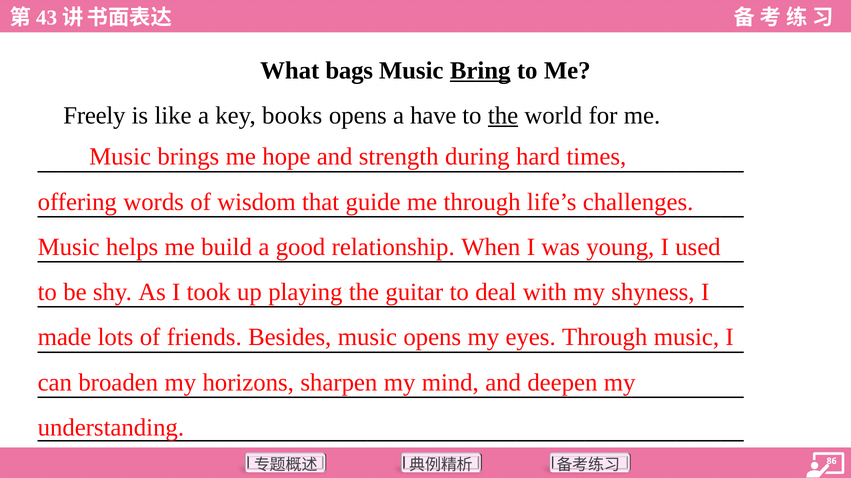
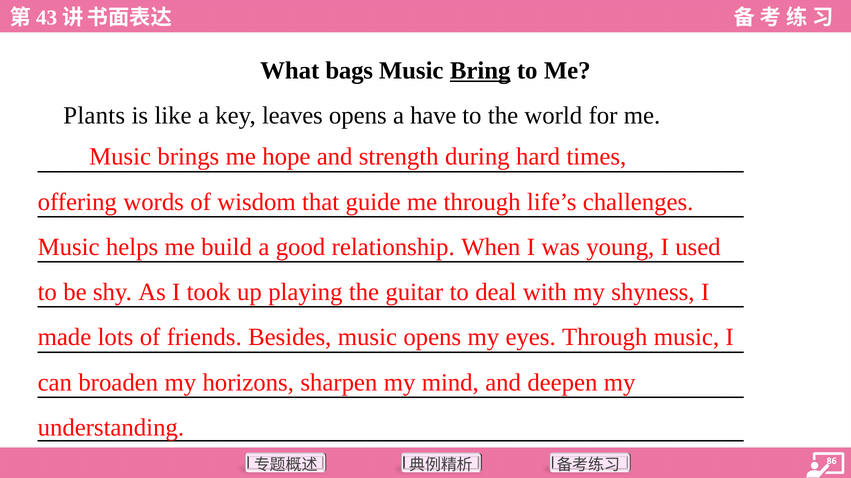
Freely: Freely -> Plants (94, 116)
books: books -> leaves (292, 116)
the underline: present -> none (503, 116)
